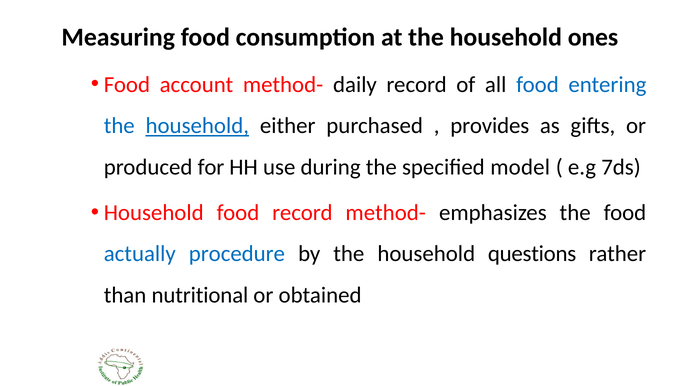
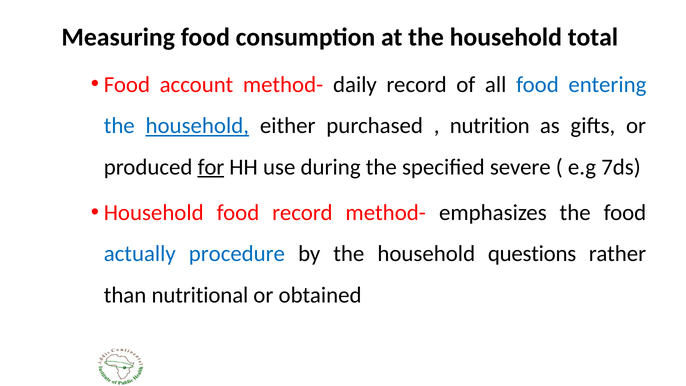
ones: ones -> total (593, 37)
provides: provides -> nutrition (490, 126)
for underline: none -> present (211, 167)
model: model -> severe (520, 167)
